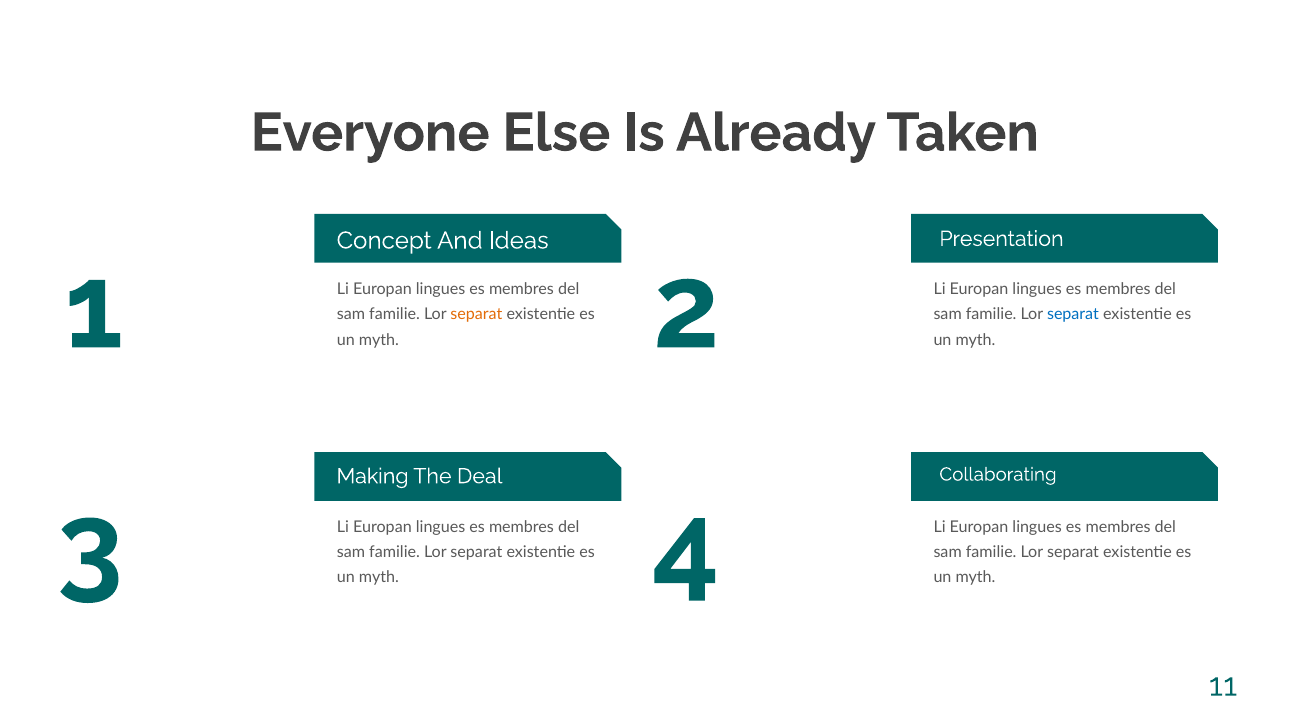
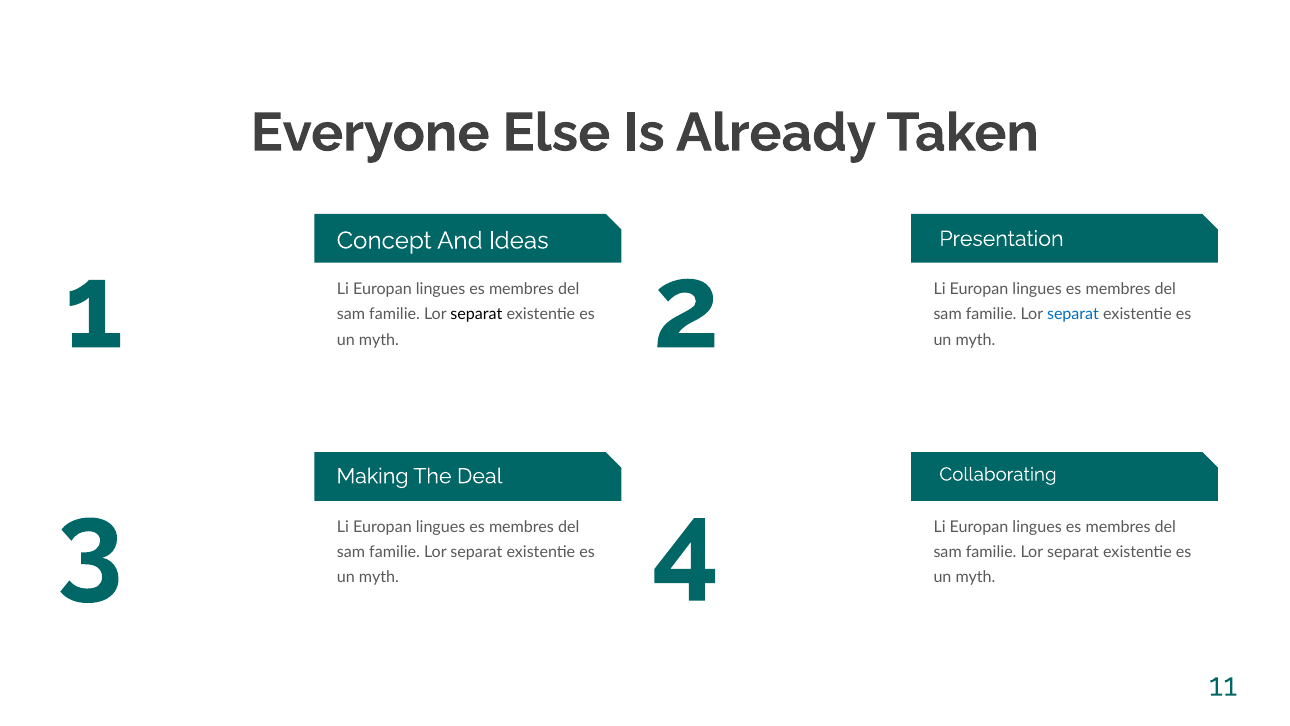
separat colour: orange -> black (476, 314)
